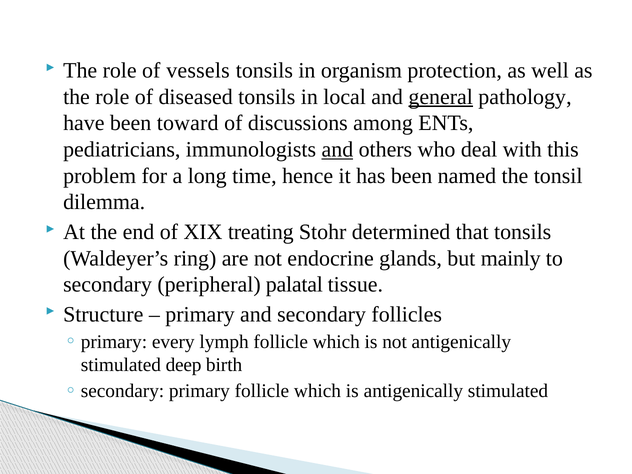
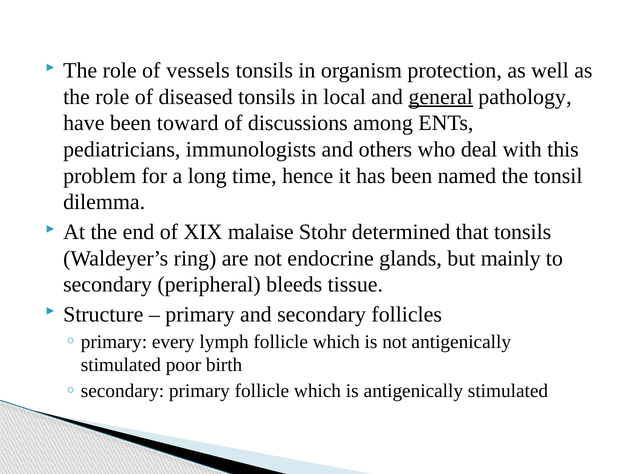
and underline: present -> none (337, 150)
treating: treating -> malaise (261, 232)
palatal: palatal -> bleeds (294, 285)
deep: deep -> poor (183, 365)
